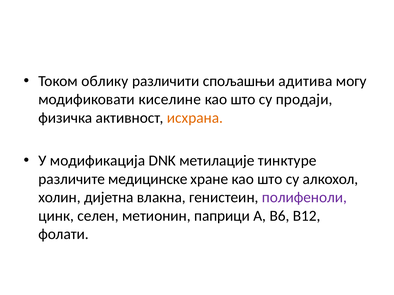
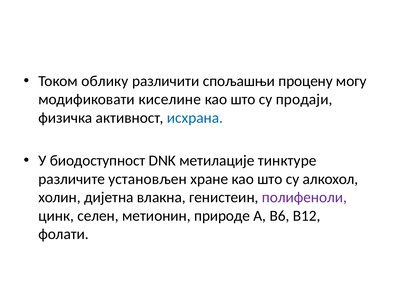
адитива: адитива -> процену (306, 81)
исхрана colour: orange -> blue (195, 118)
модификација: модификација -> биодоступност (98, 161)
медицинске: медицинске -> установљен (148, 179)
паприци: паприци -> природе (222, 216)
